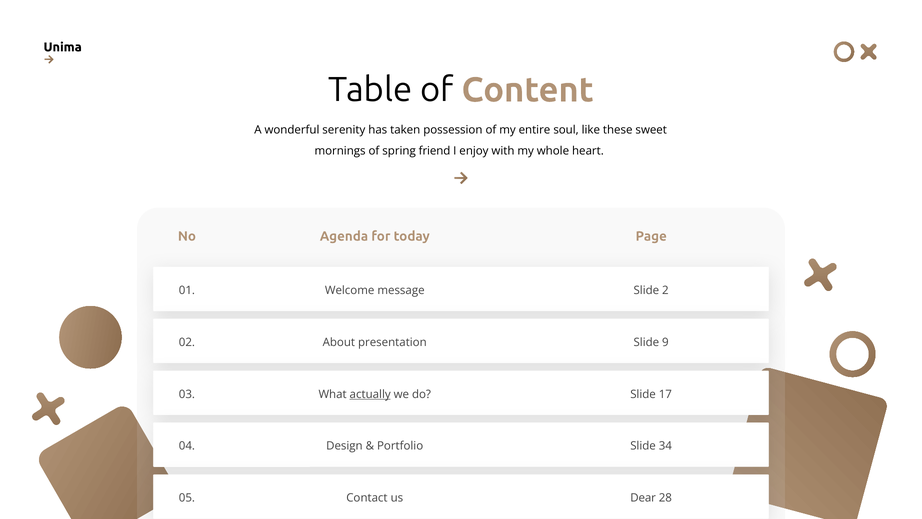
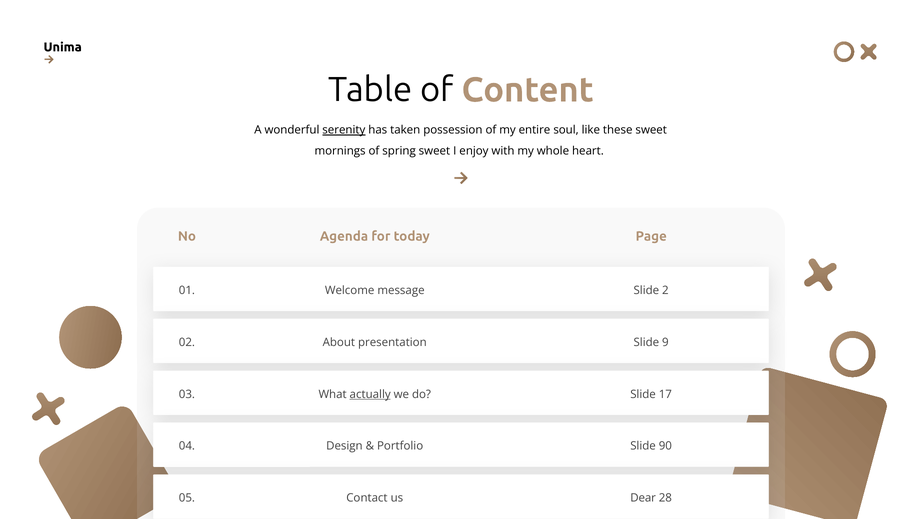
serenity underline: none -> present (344, 130)
spring friend: friend -> sweet (434, 151)
34: 34 -> 90 (665, 446)
